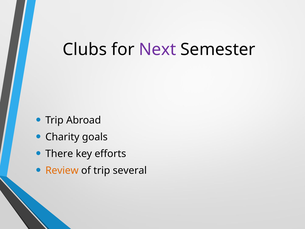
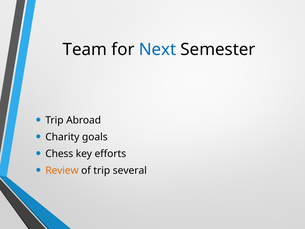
Clubs: Clubs -> Team (85, 49)
Next colour: purple -> blue (158, 49)
There: There -> Chess (59, 154)
